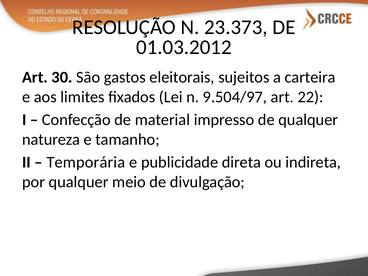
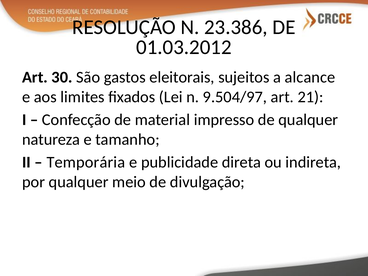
23.373: 23.373 -> 23.386 (236, 27)
carteira: carteira -> alcance (310, 77)
22: 22 -> 21 (311, 97)
